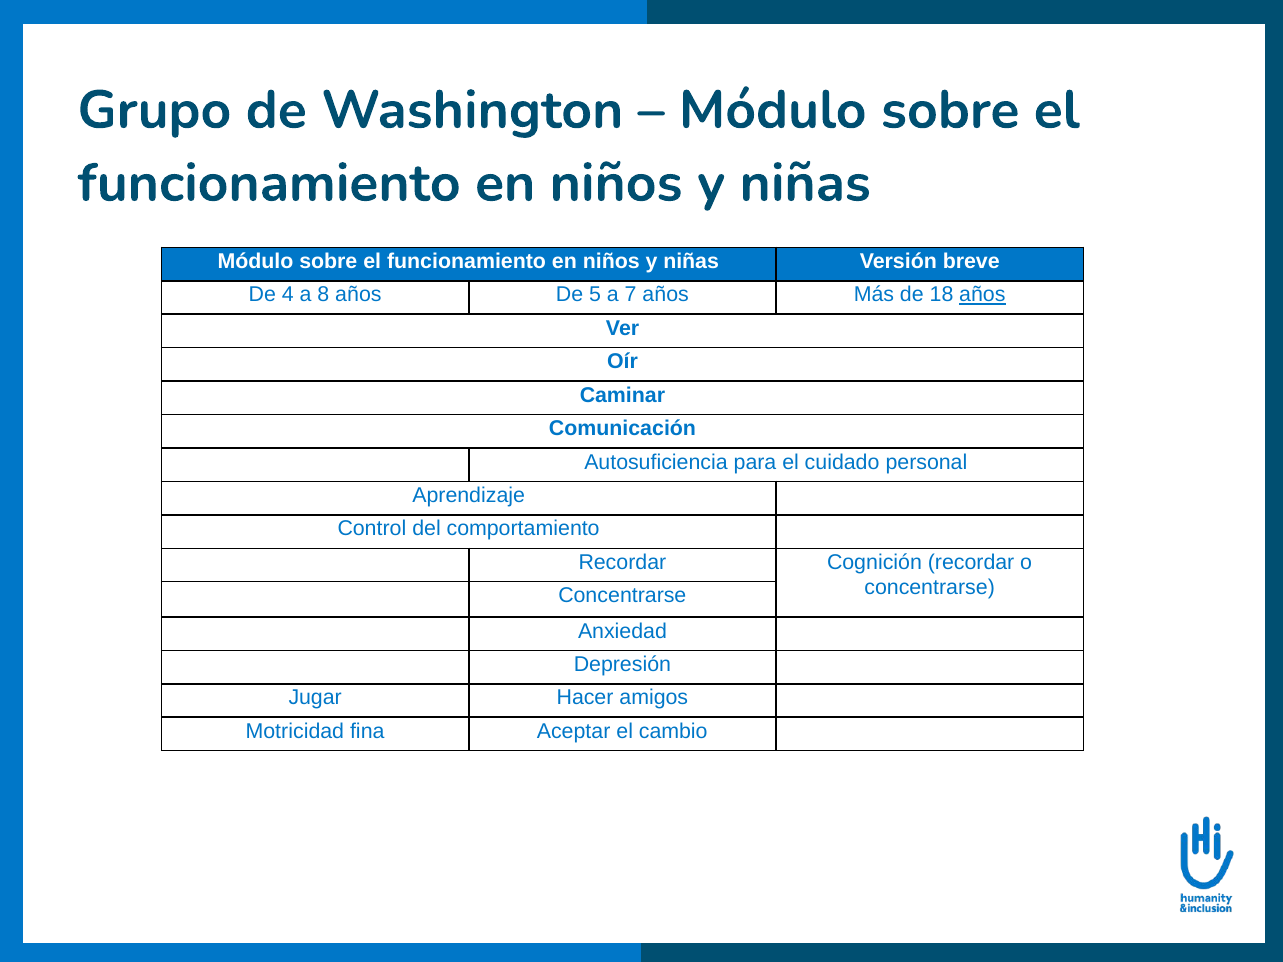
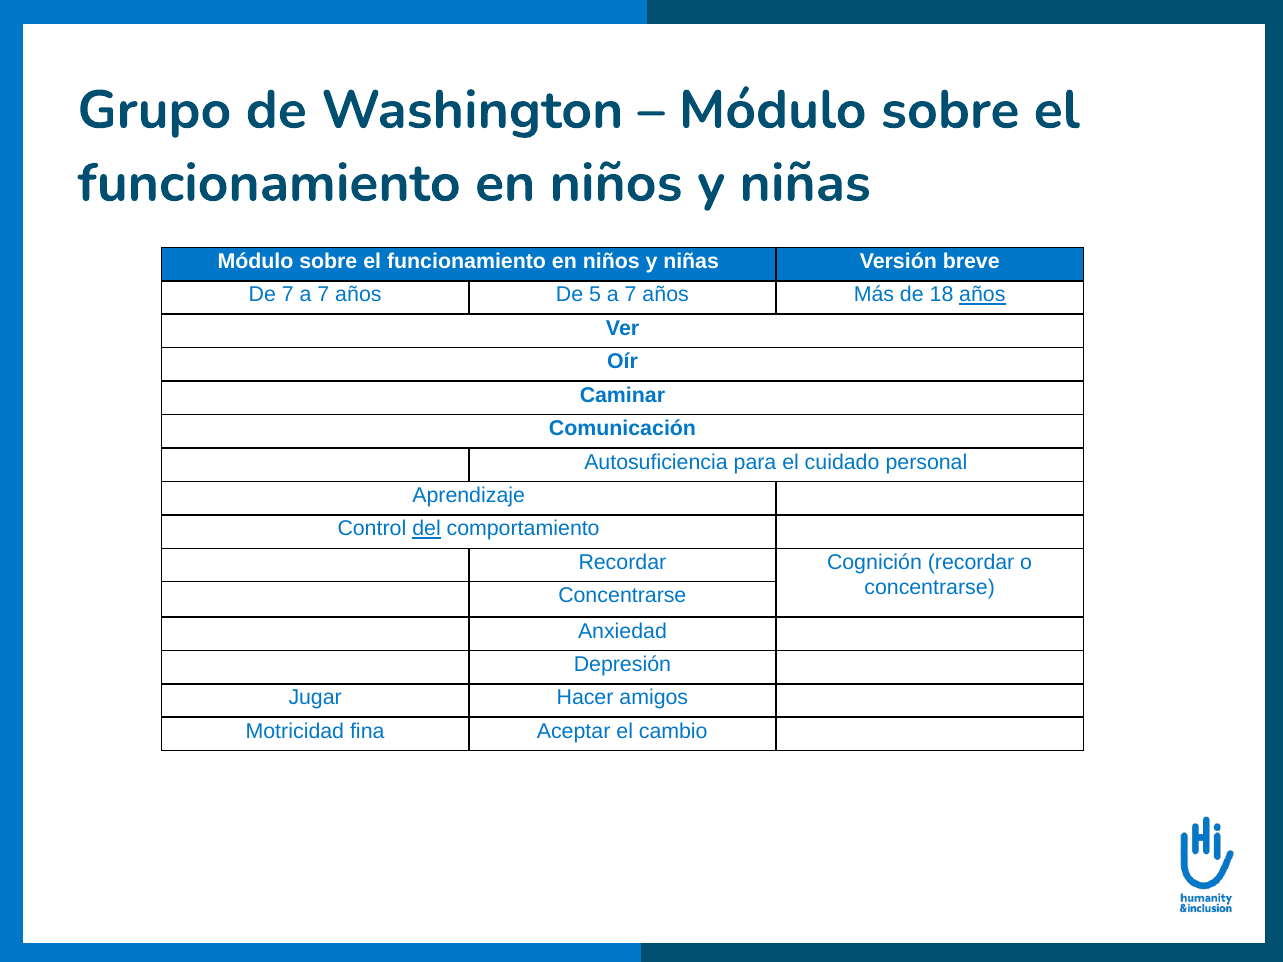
De 4: 4 -> 7 (288, 295)
8: 8 -> 7 (323, 295)
del underline: none -> present (427, 529)
